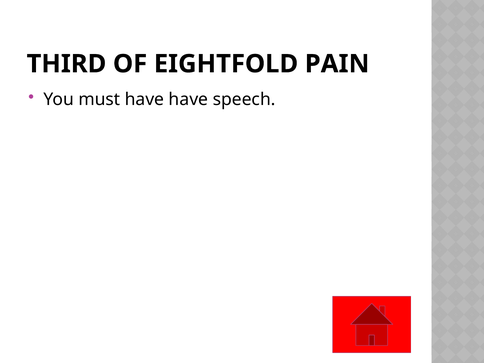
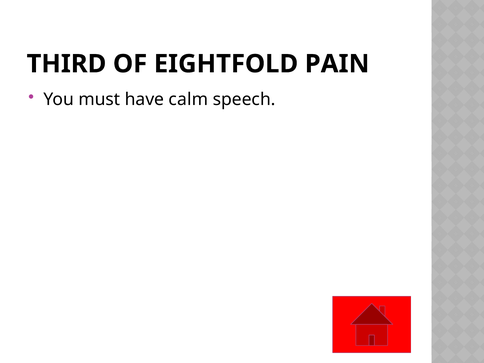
have have: have -> calm (188, 99)
